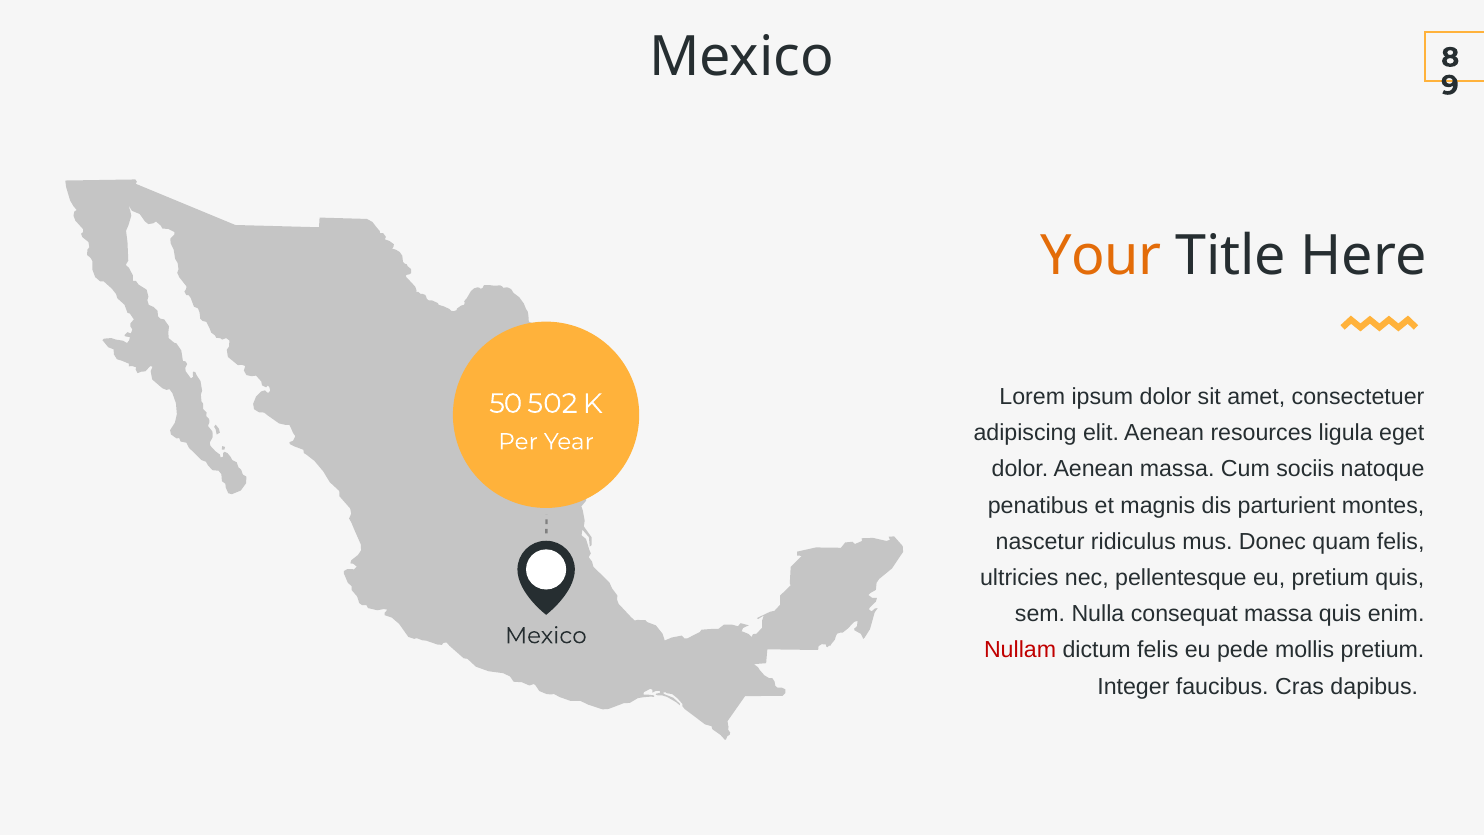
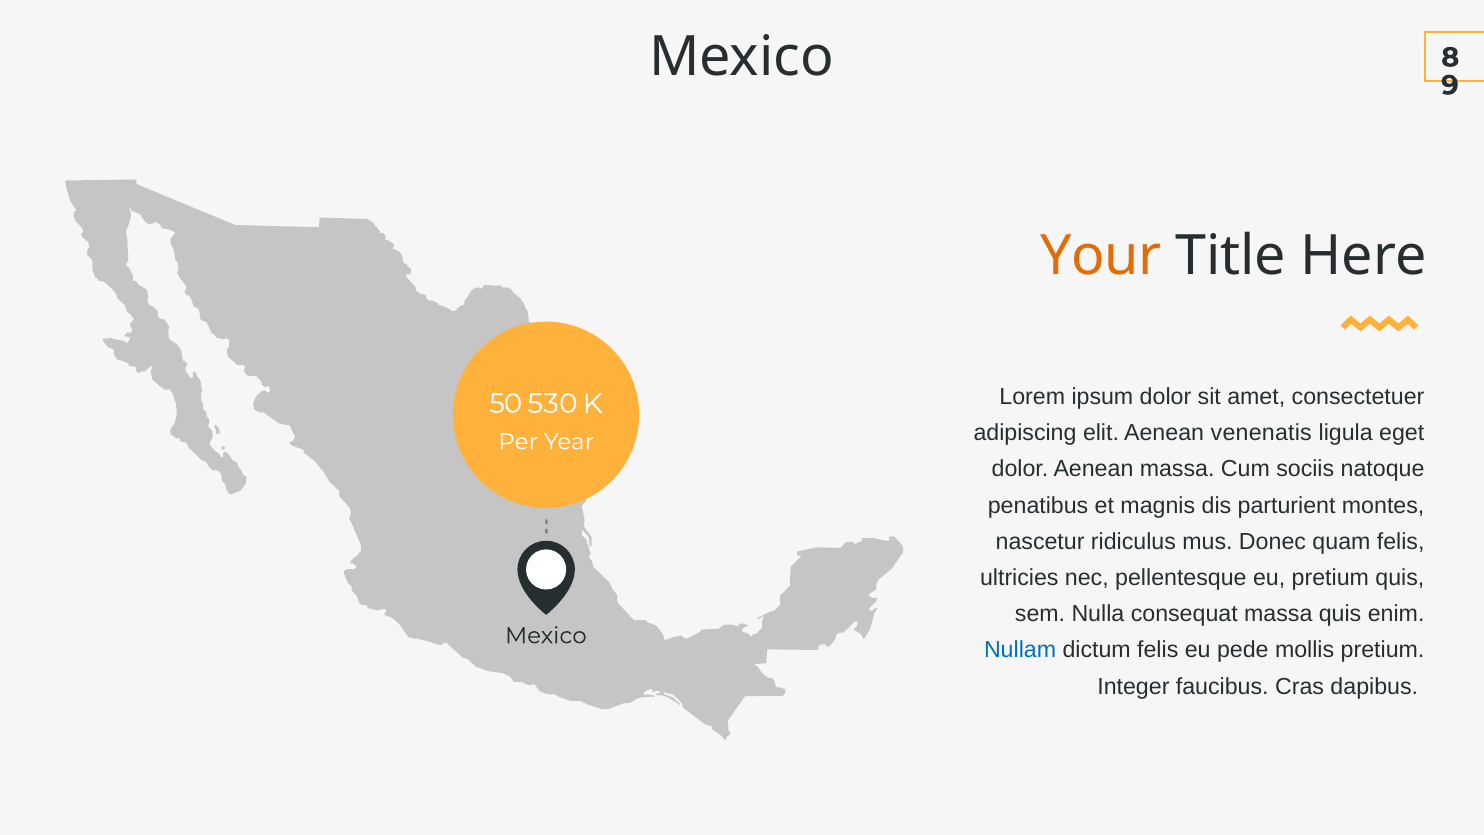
502: 502 -> 530 (552, 403)
resources: resources -> venenatis (1261, 433)
Nullam colour: red -> blue (1020, 650)
